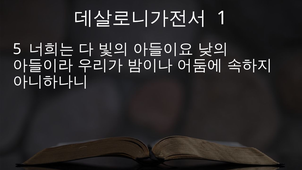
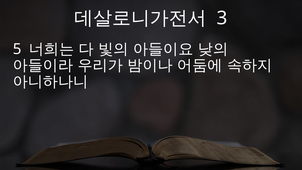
1: 1 -> 3 (222, 18)
